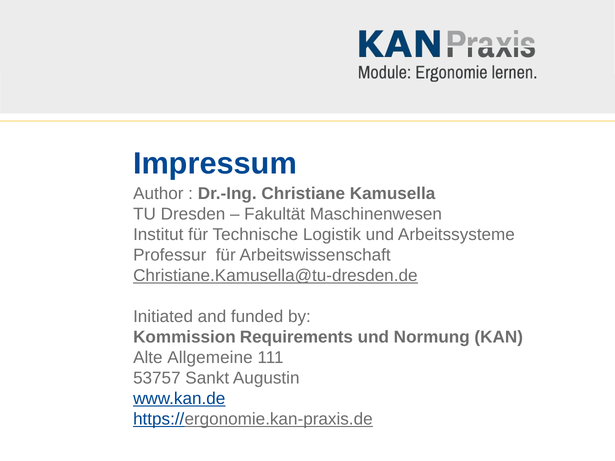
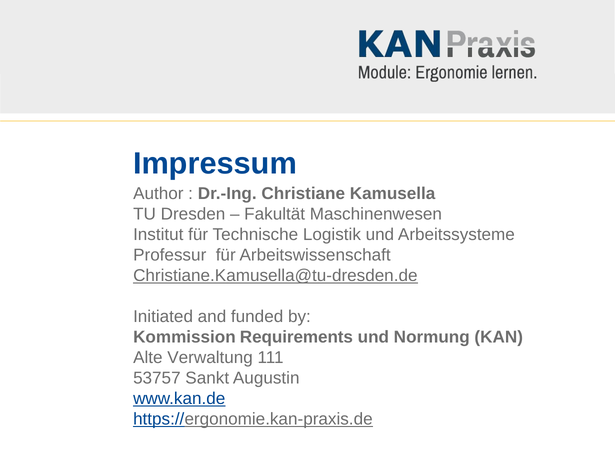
Allgemeine: Allgemeine -> Verwaltung (210, 358)
